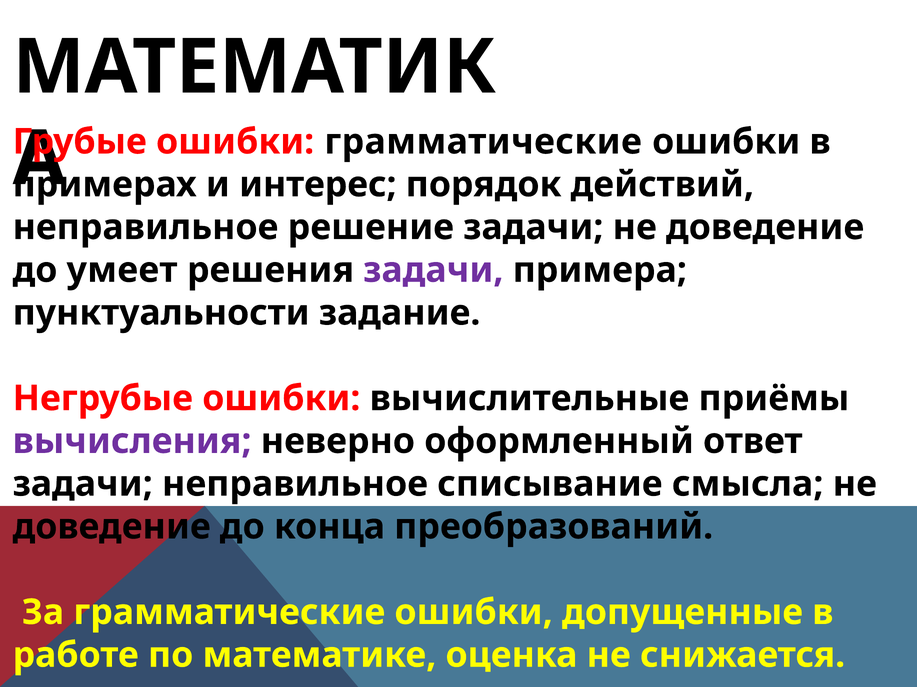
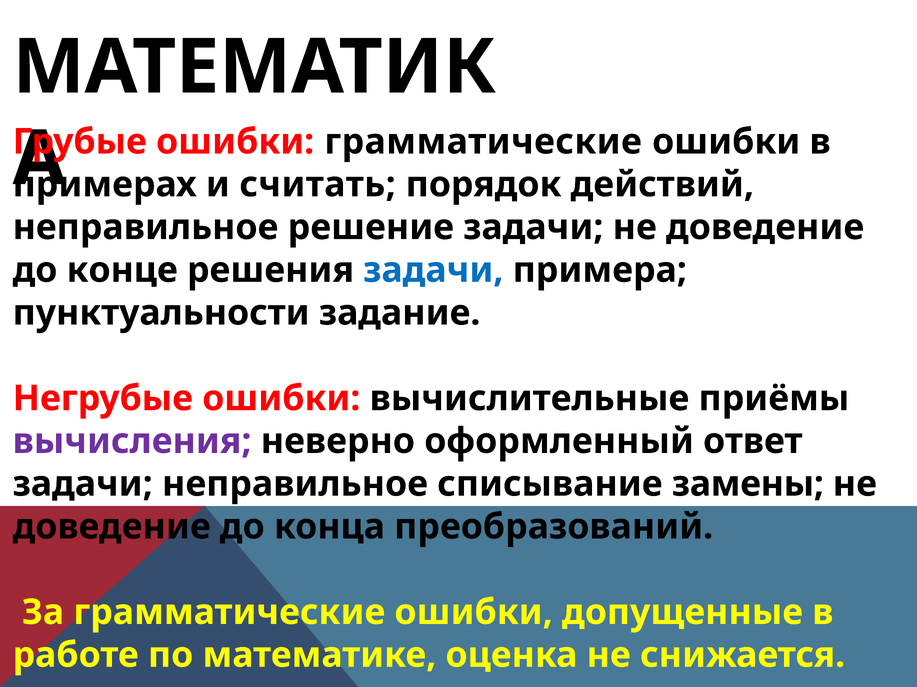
интерес: интерес -> считать (318, 185)
умеет: умеет -> конце (122, 270)
задачи colour: purple -> blue (433, 270)
смысла: смысла -> замены (748, 484)
